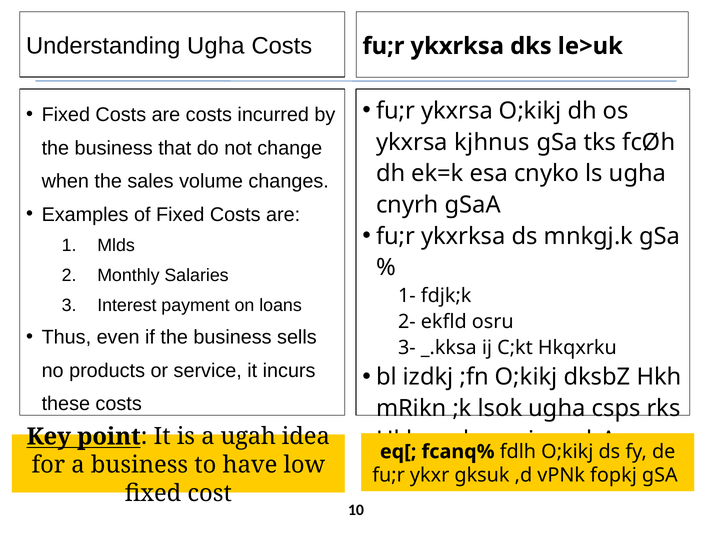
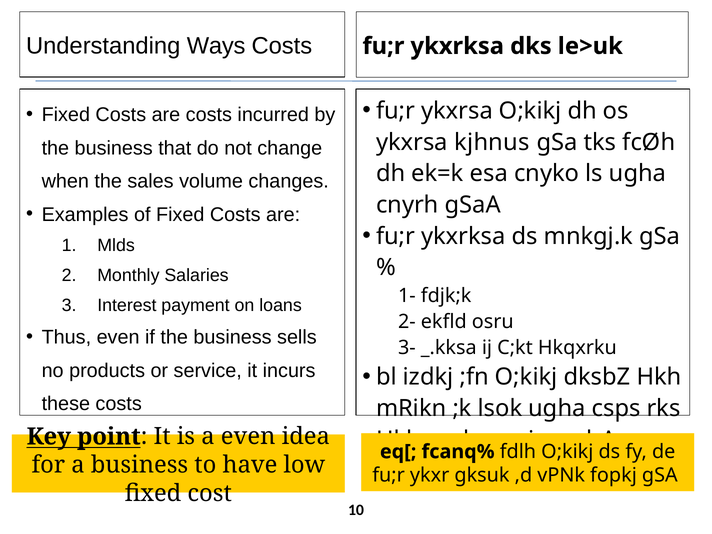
Understanding Ugha: Ugha -> Ways (216, 46)
a ugah: ugah -> even (248, 437)
